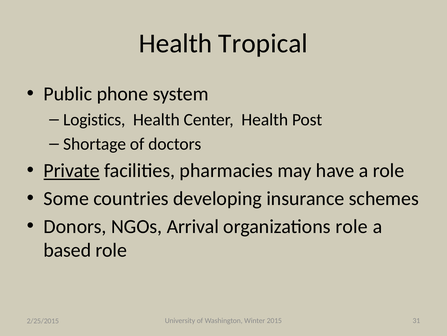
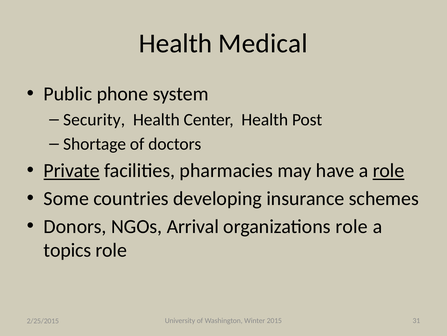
Tropical: Tropical -> Medical (263, 43)
Logistics: Logistics -> Security (94, 119)
role underline: none -> present (389, 170)
based: based -> topics (67, 250)
